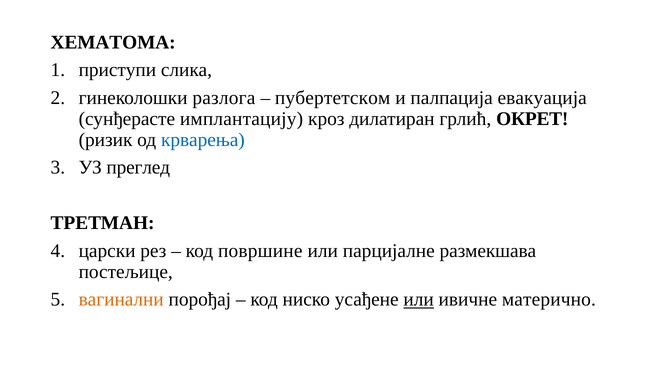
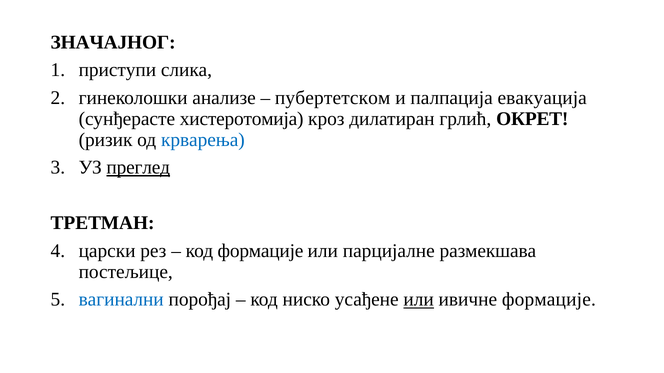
ХЕМАТОМА: ХЕМАТОМА -> ЗНАЧАЈНОГ (113, 42)
разлога: разлога -> анализе (224, 98)
имплантацију: имплантацију -> хистеротомија (242, 119)
преглед underline: none -> present (138, 168)
код површине: површине -> формације (260, 251)
вагинални colour: orange -> blue (121, 300)
ивичне матерично: матерично -> формације (549, 300)
